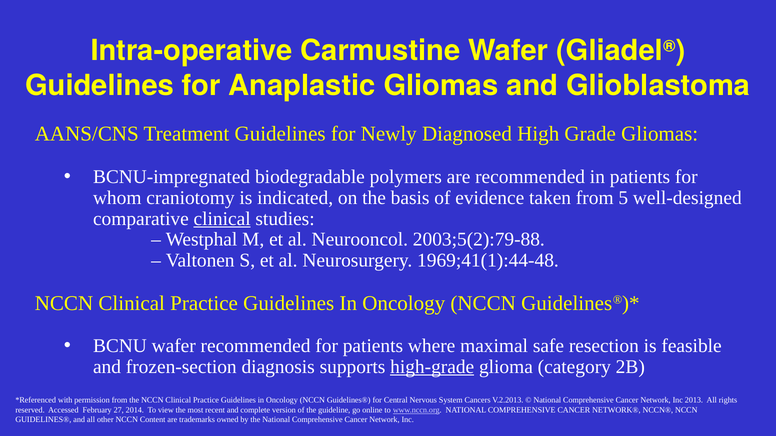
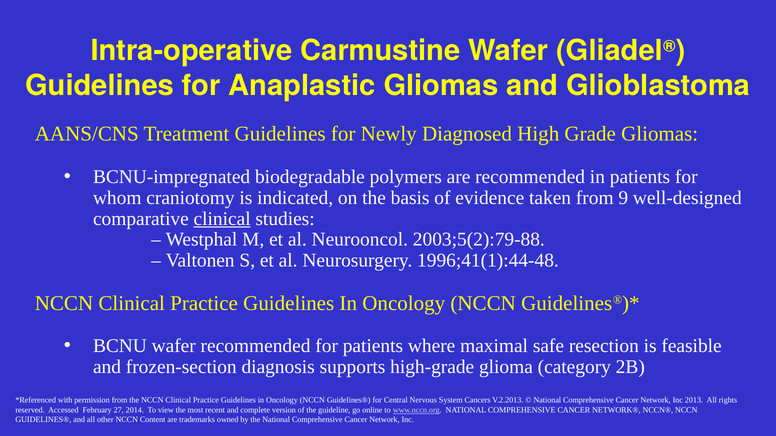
5: 5 -> 9 (623, 198)
1969;41(1):44-48: 1969;41(1):44-48 -> 1996;41(1):44-48 (488, 261)
high-grade underline: present -> none (432, 367)
